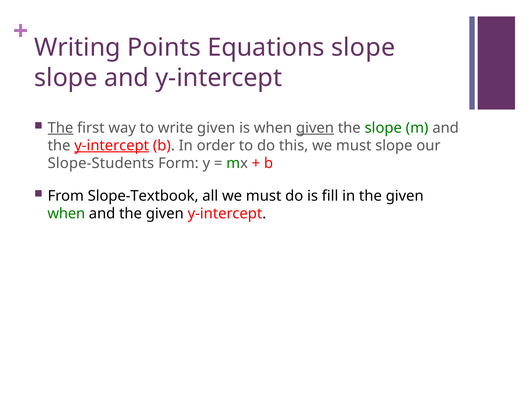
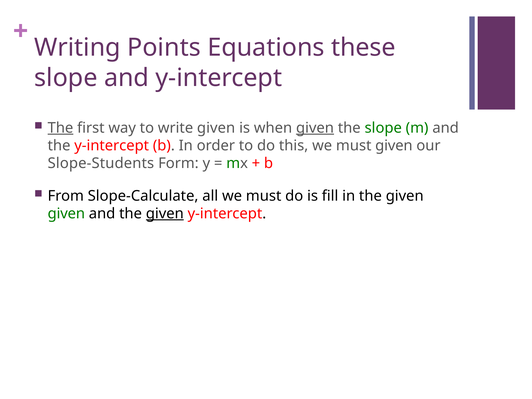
Equations slope: slope -> these (363, 48)
y-intercept underline: present -> none (112, 146)
must slope: slope -> given (394, 146)
Slope-Textbook: Slope-Textbook -> Slope-Calculate (143, 196)
when: when -> given (66, 214)
given underline: none -> present (165, 214)
